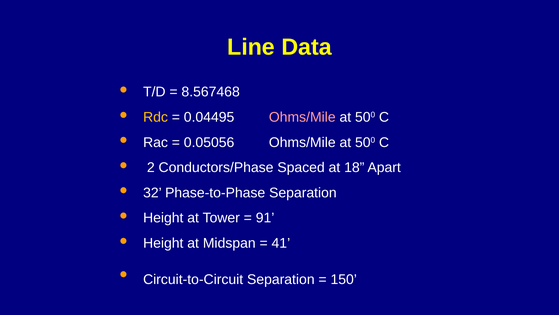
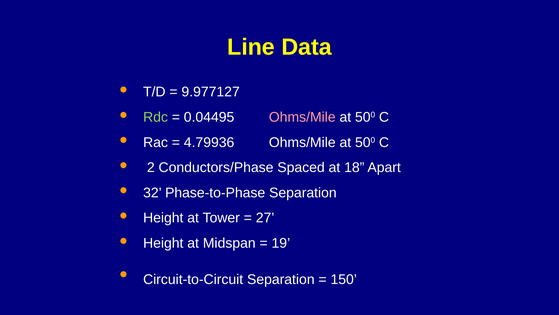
8.567468: 8.567468 -> 9.977127 (211, 92)
Rdc colour: yellow -> light green (156, 117)
0.05056: 0.05056 -> 4.79936 (209, 142)
91: 91 -> 27 (265, 218)
41: 41 -> 19 (281, 243)
